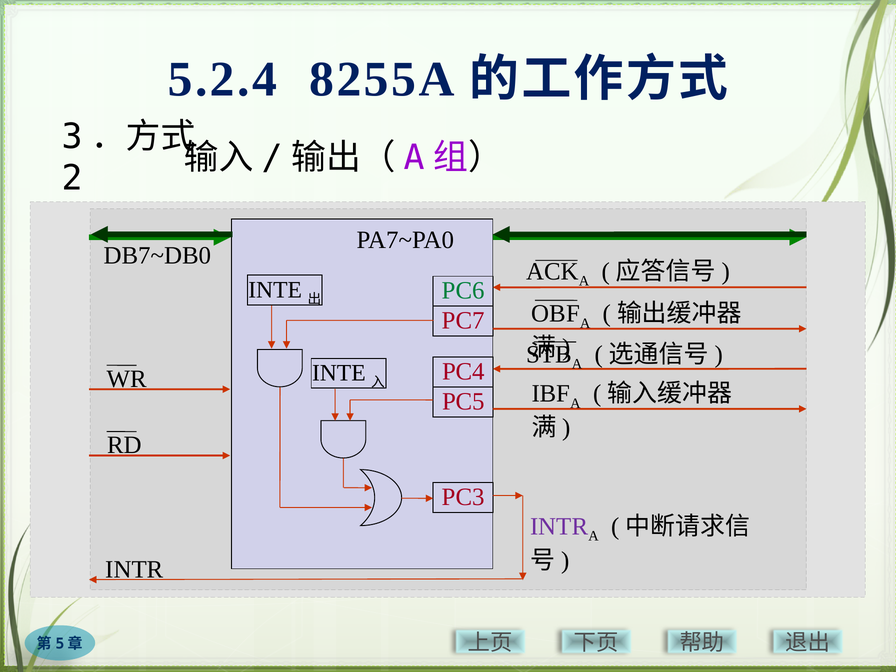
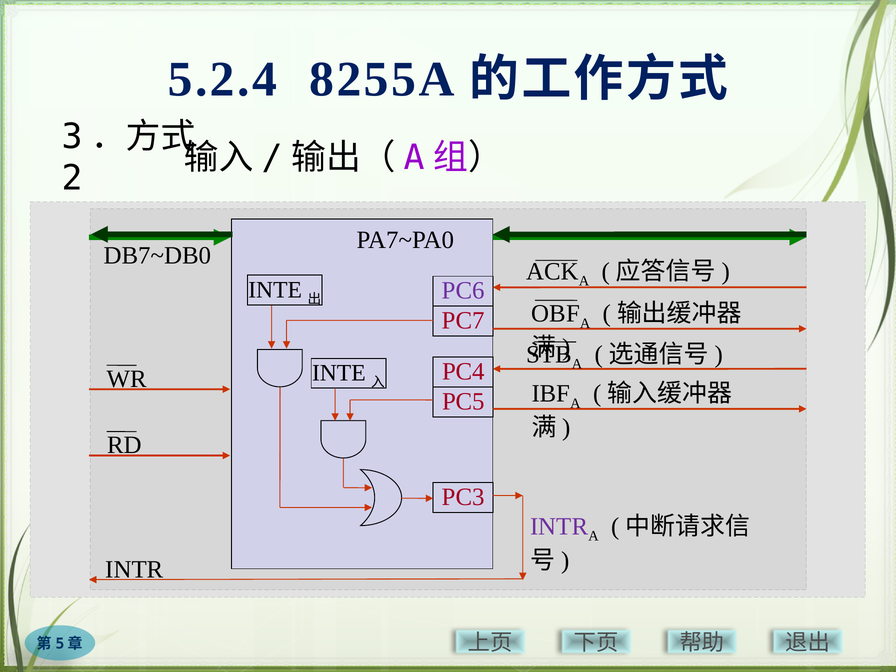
PC6 colour: green -> purple (463, 291)
